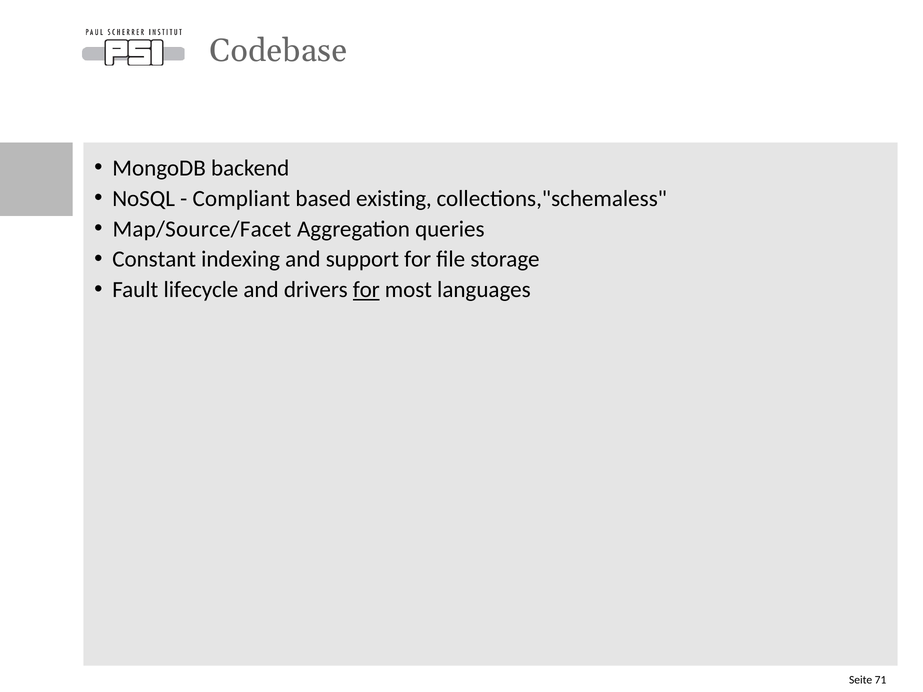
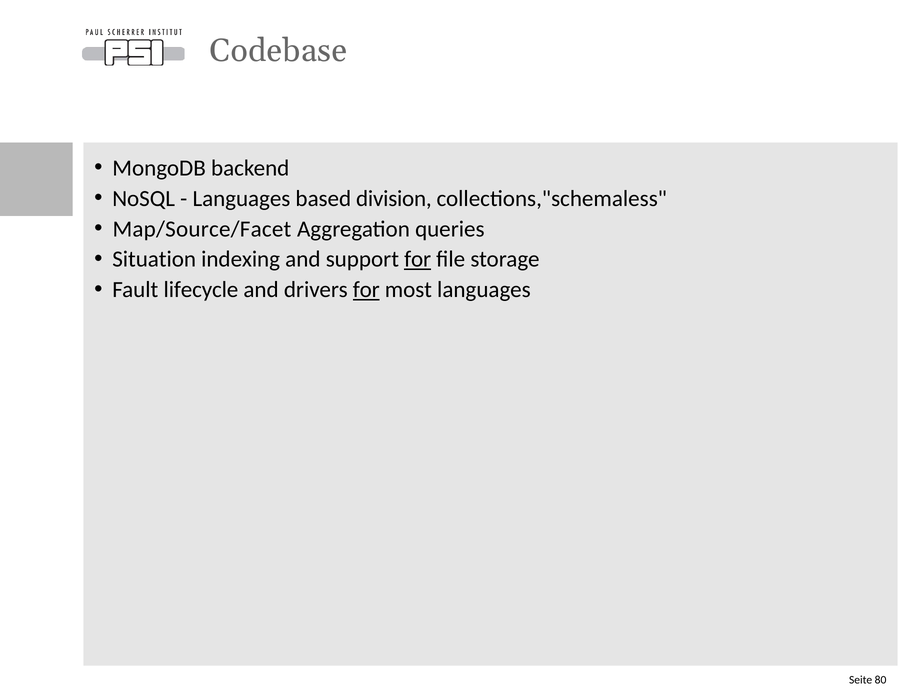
Compliant: Compliant -> Languages (241, 199)
existing: existing -> division (394, 199)
Constant: Constant -> Situation (154, 259)
for underline: none -> present (418, 259)
71: 71 -> 80 (881, 680)
